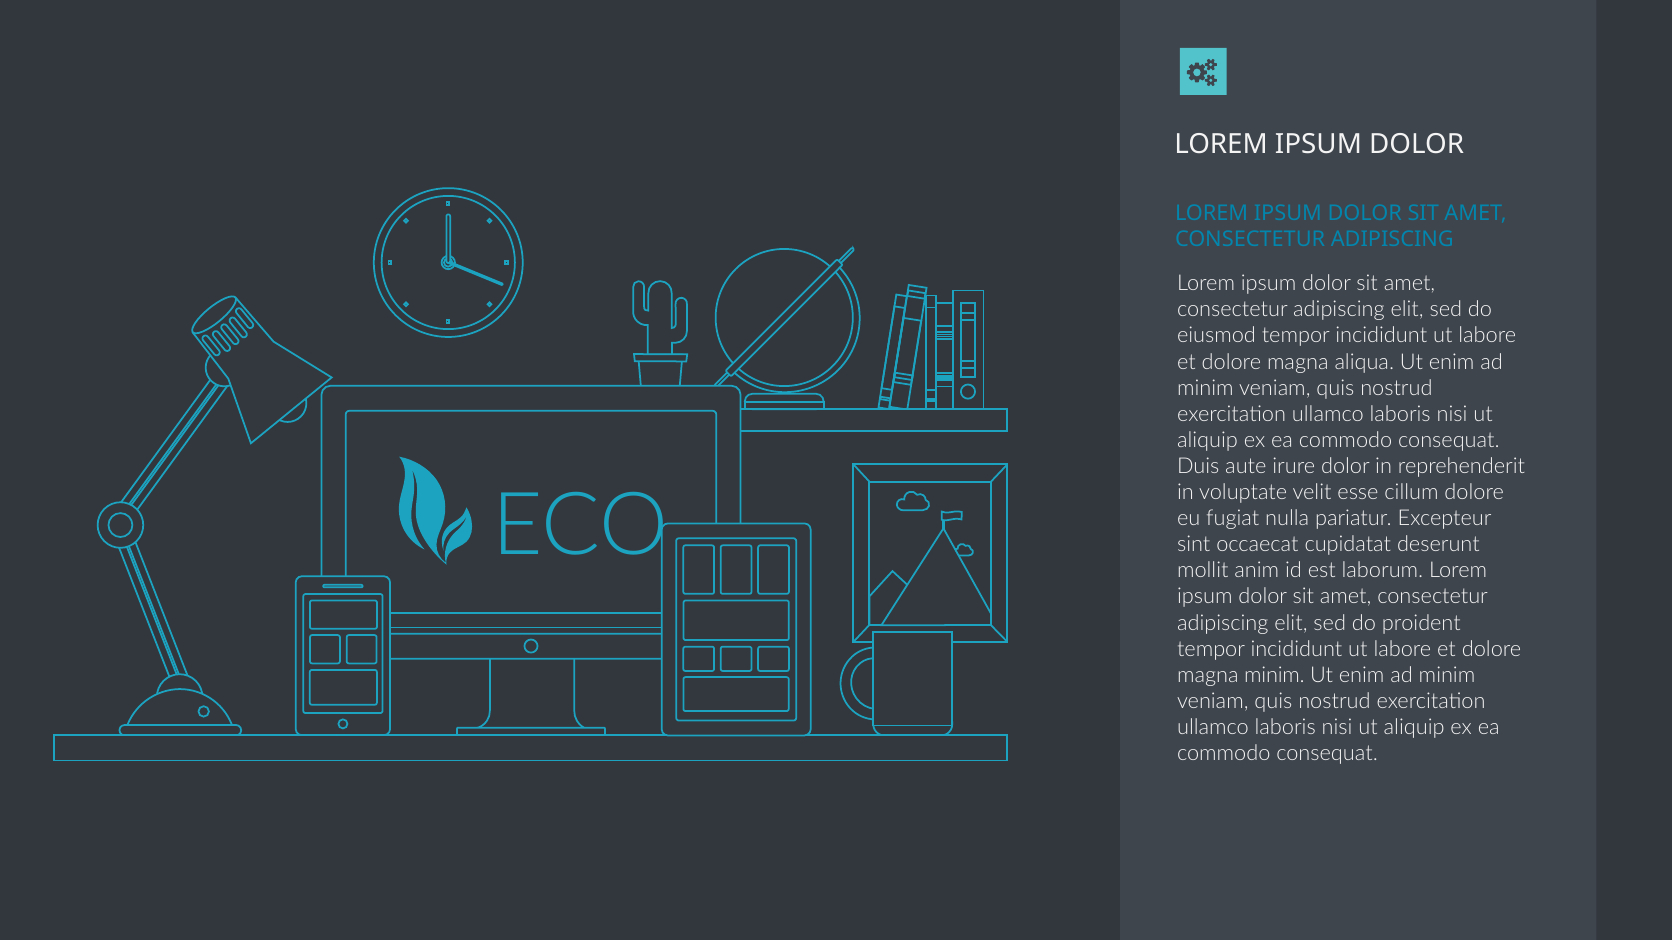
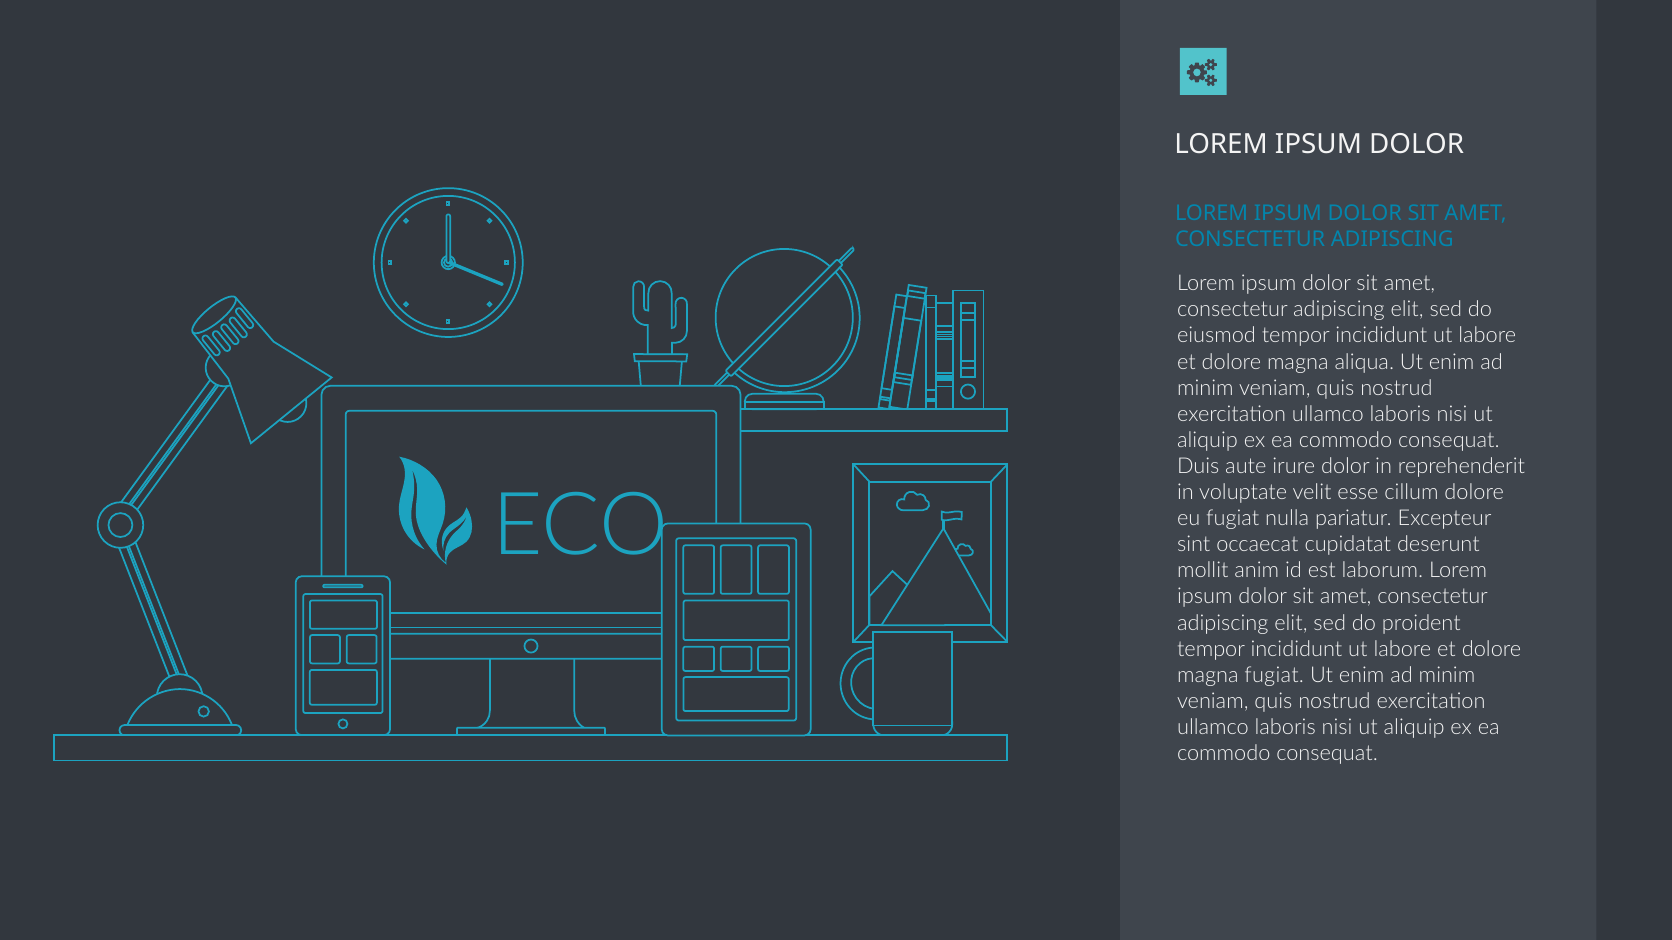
magna minim: minim -> fugiat (1274, 675)
